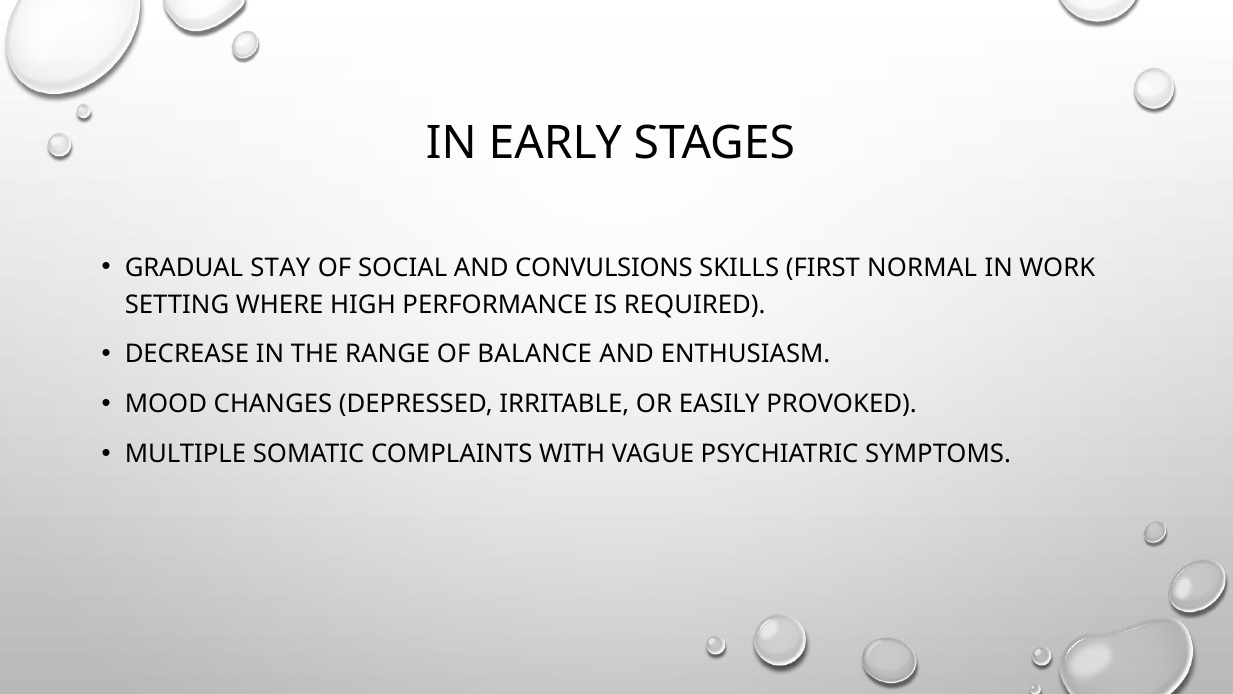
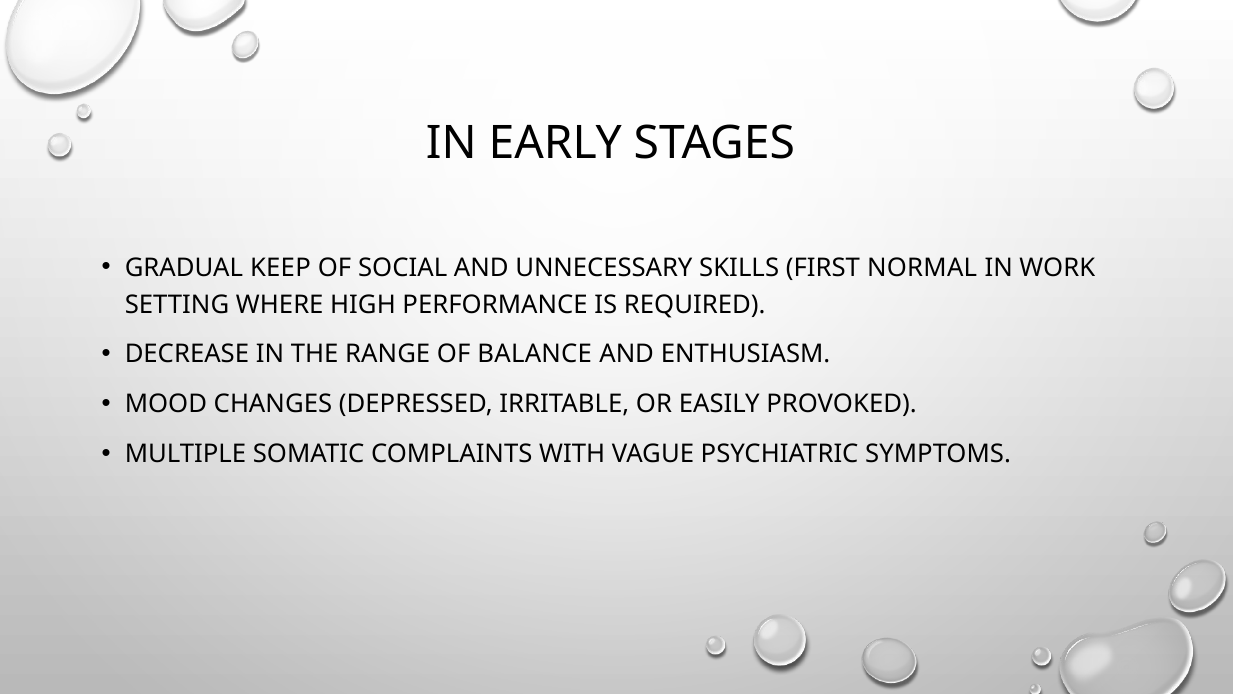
STAY: STAY -> KEEP (280, 267)
CONVULSIONS: CONVULSIONS -> UNNECESSARY (604, 267)
